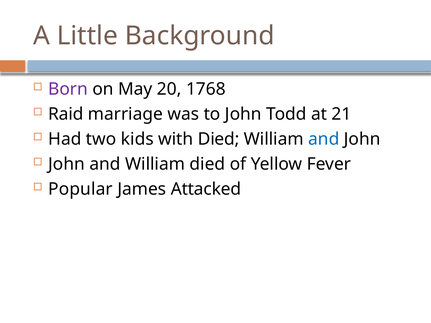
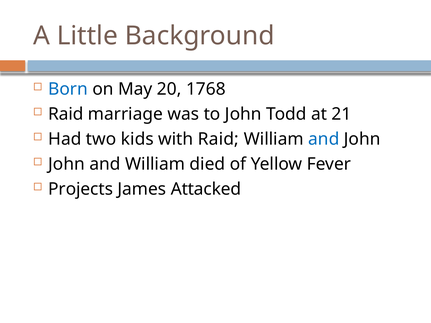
Born colour: purple -> blue (68, 89)
with Died: Died -> Raid (218, 139)
Popular: Popular -> Projects (81, 189)
